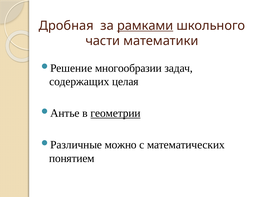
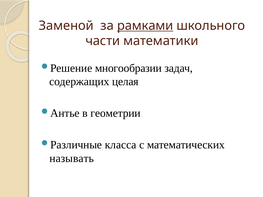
Дробная: Дробная -> Заменой (66, 26)
геометрии underline: present -> none (116, 113)
можно: можно -> класса (121, 145)
понятием: понятием -> называть (72, 159)
